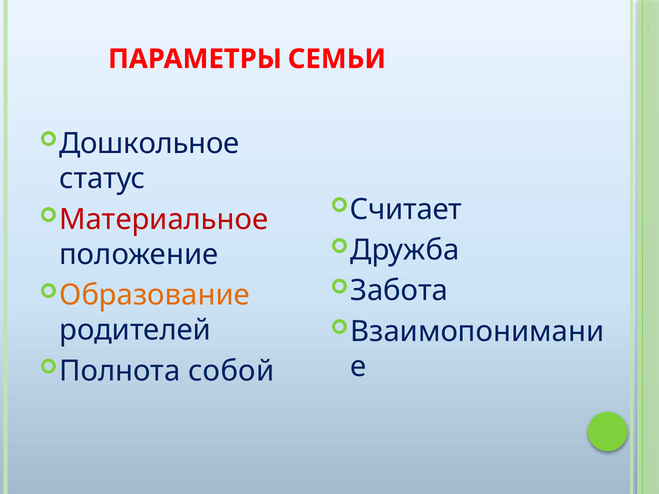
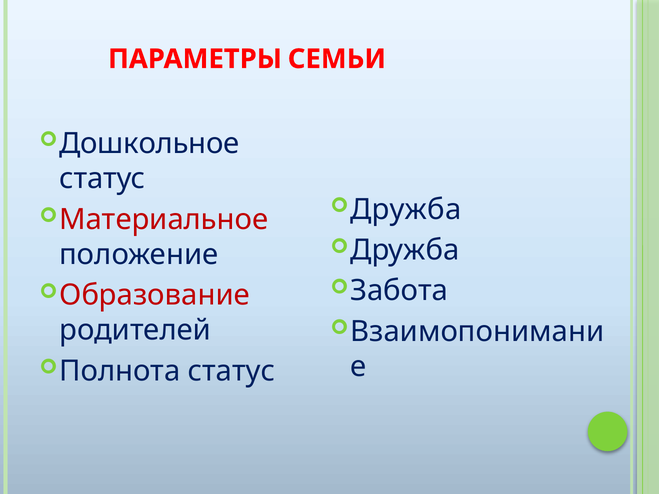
Считает: Считает -> Дружба (406, 210)
Образование colour: orange -> red (155, 295)
Полнота собой: собой -> статус (231, 371)
